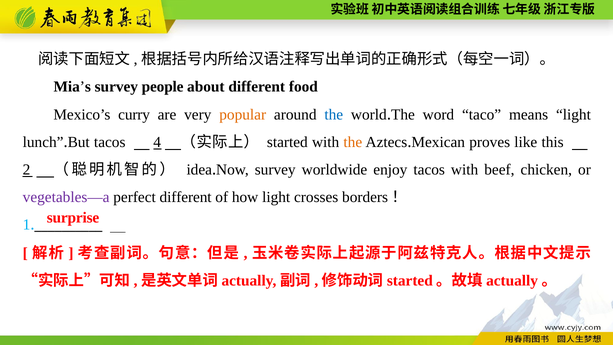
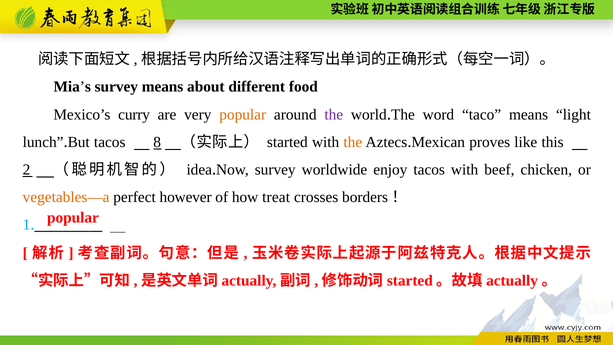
survey people: people -> means (163, 87)
the colour: blue -> purple (334, 114)
4: 4 -> 8 (157, 142)
vegetables—a colour: purple -> orange (66, 197)
perfect different: different -> however (186, 197)
how light: light -> treat (276, 197)
surprise: surprise -> popular (73, 218)
